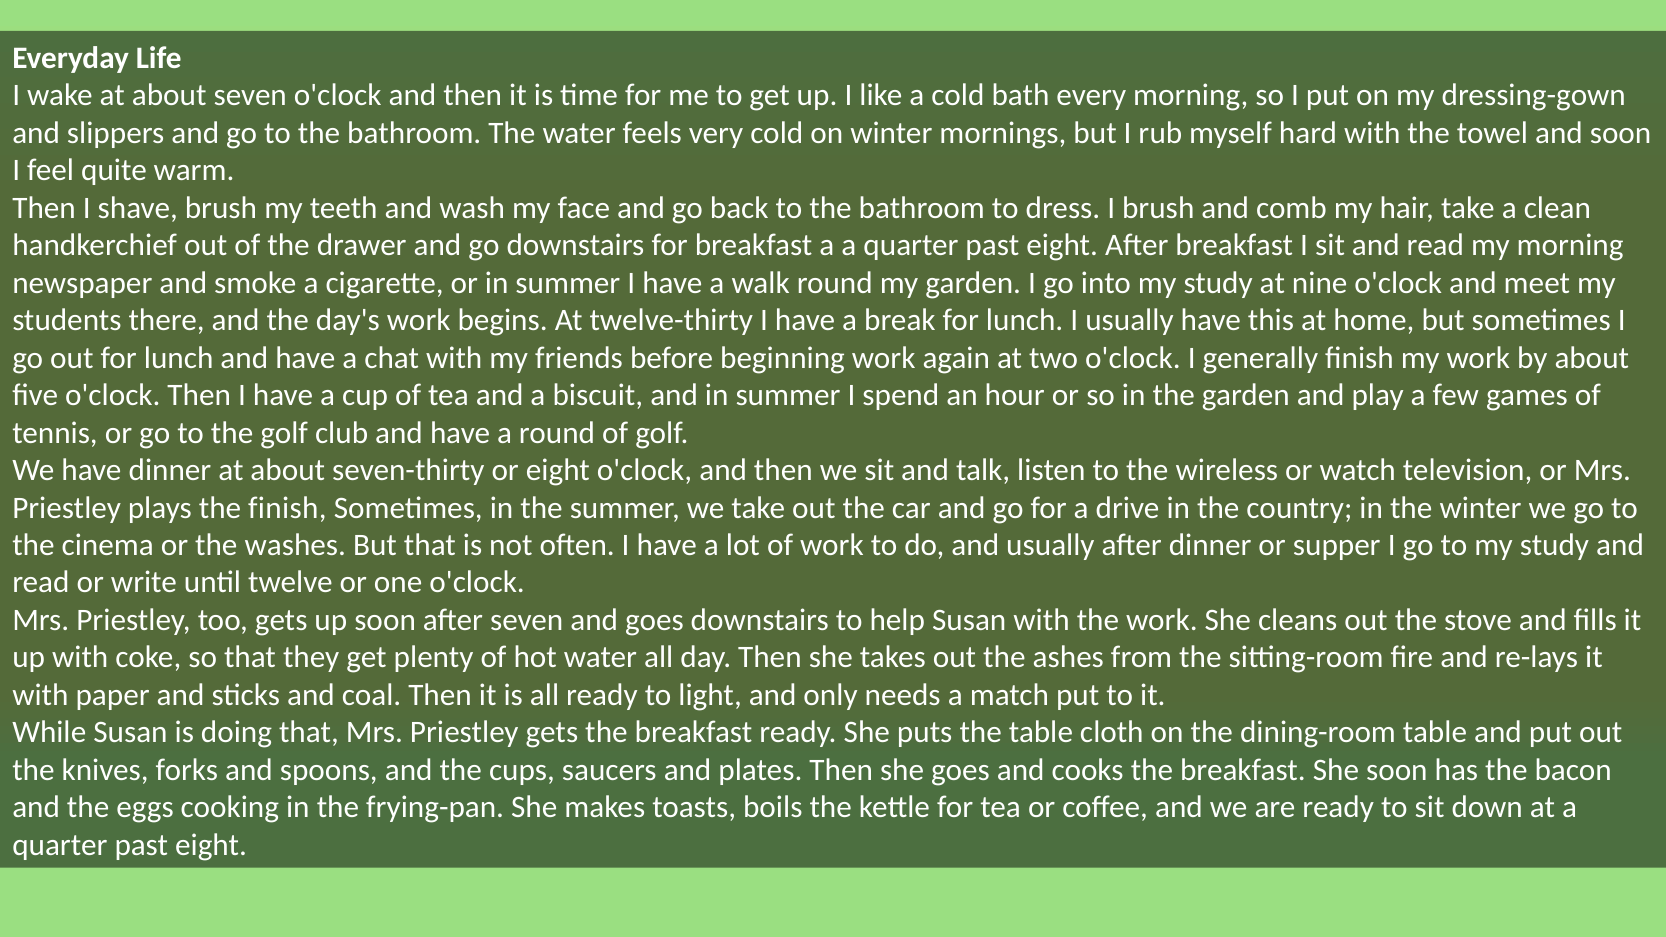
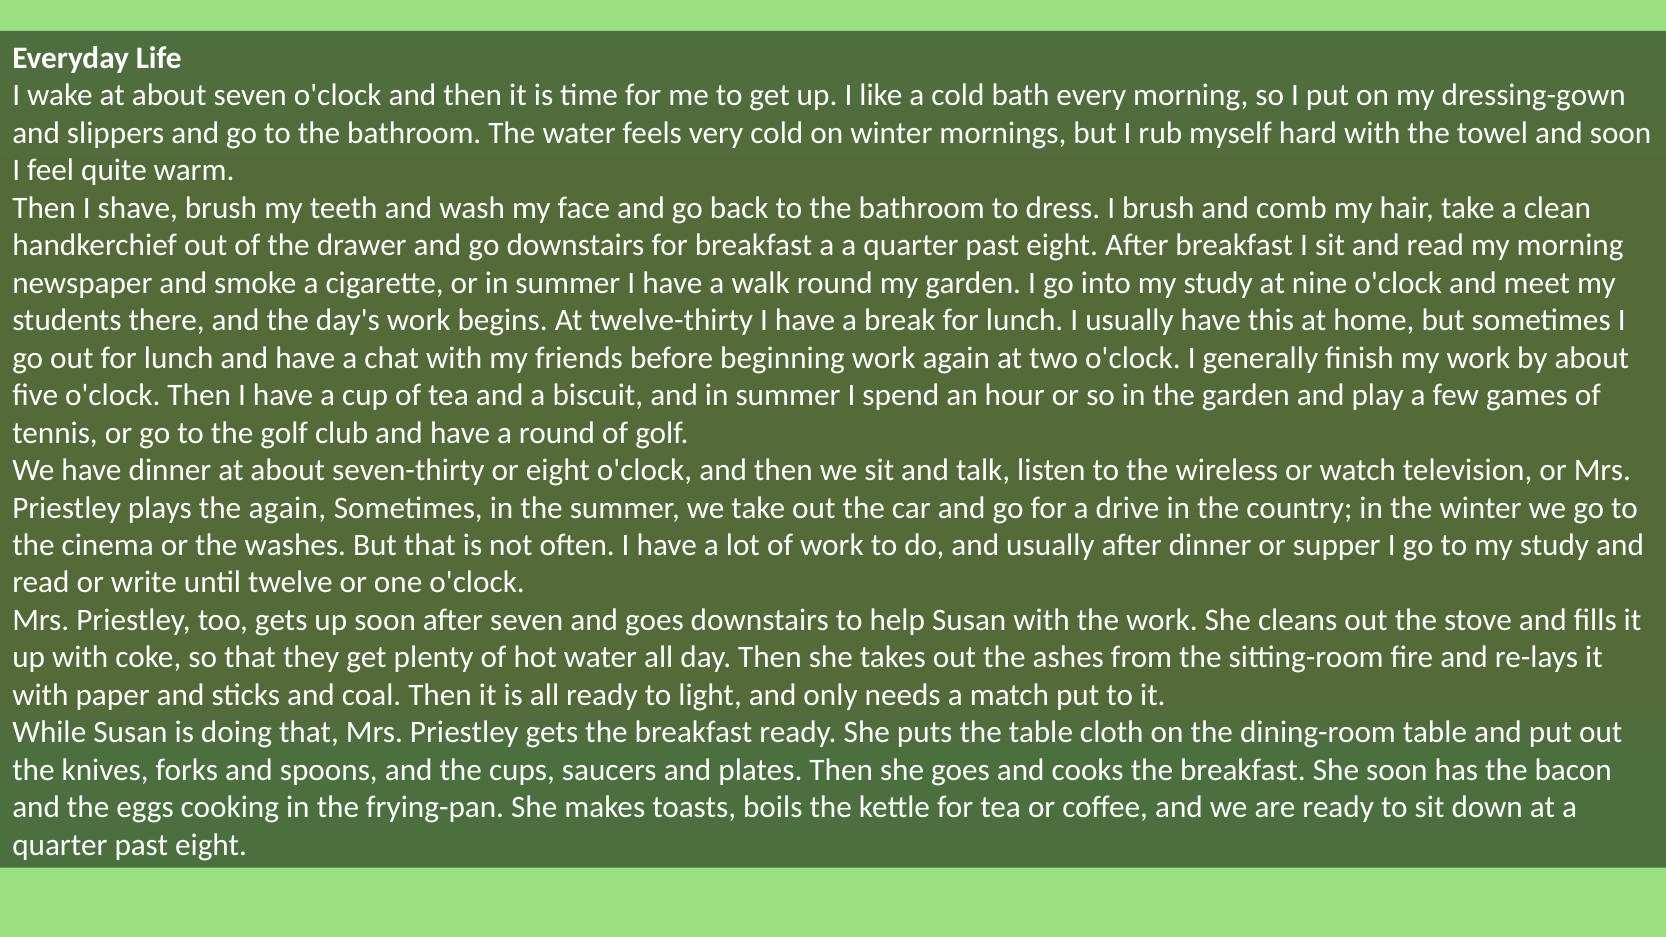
the finish: finish -> again (287, 508)
